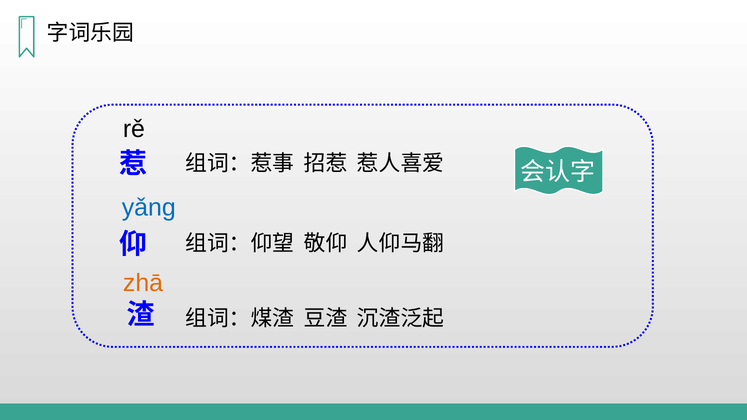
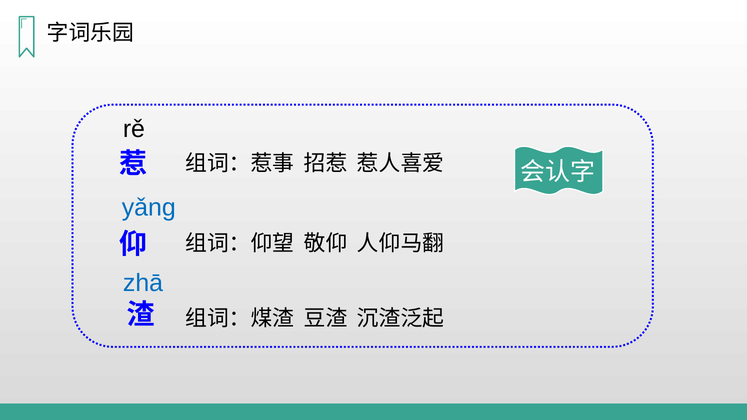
zhā colour: orange -> blue (143, 283)
